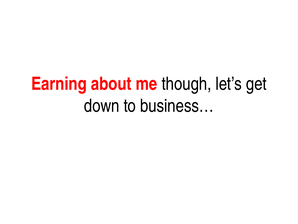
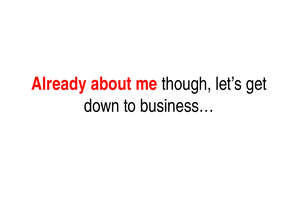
Earning: Earning -> Already (59, 84)
